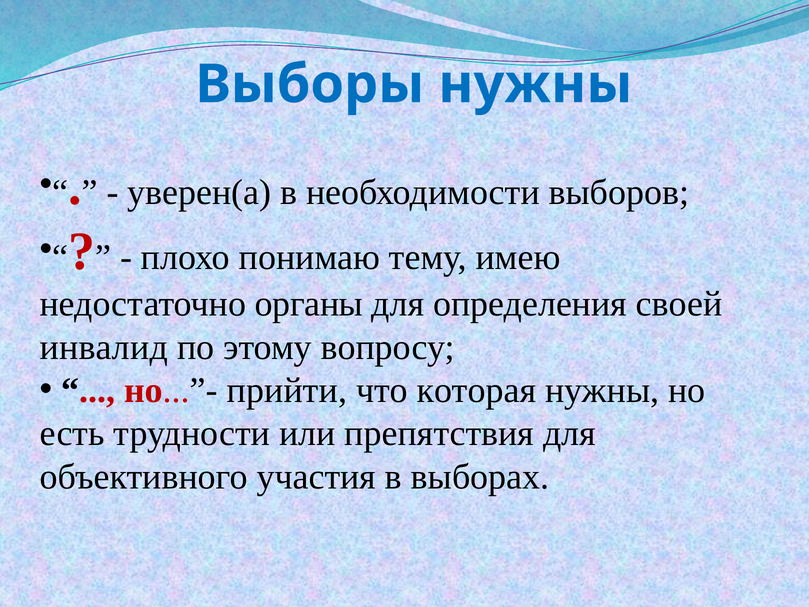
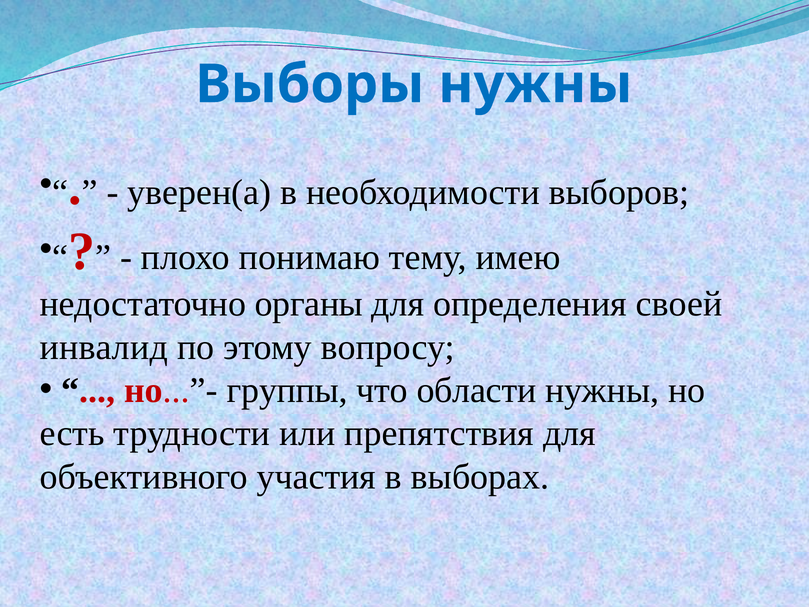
прийти: прийти -> группы (287, 390)
которая: которая -> области (476, 390)
